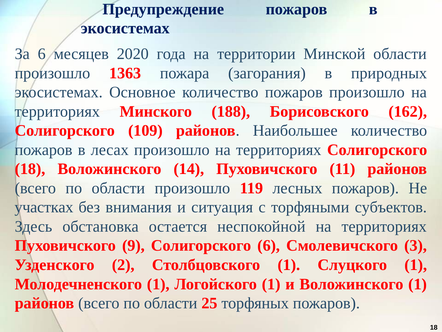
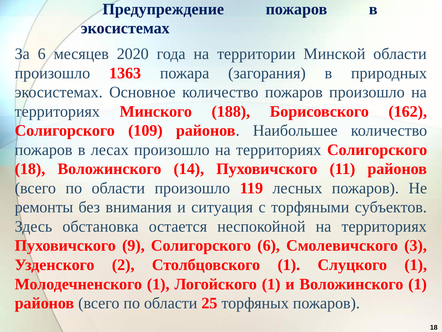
участках: участках -> ремонты (44, 207)
